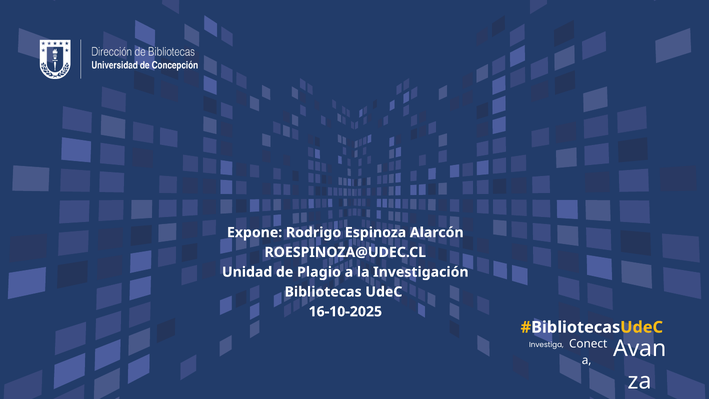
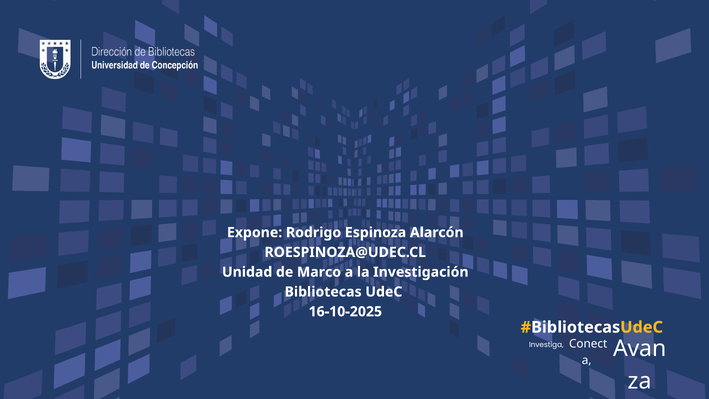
Plagio: Plagio -> Marco (319, 272)
